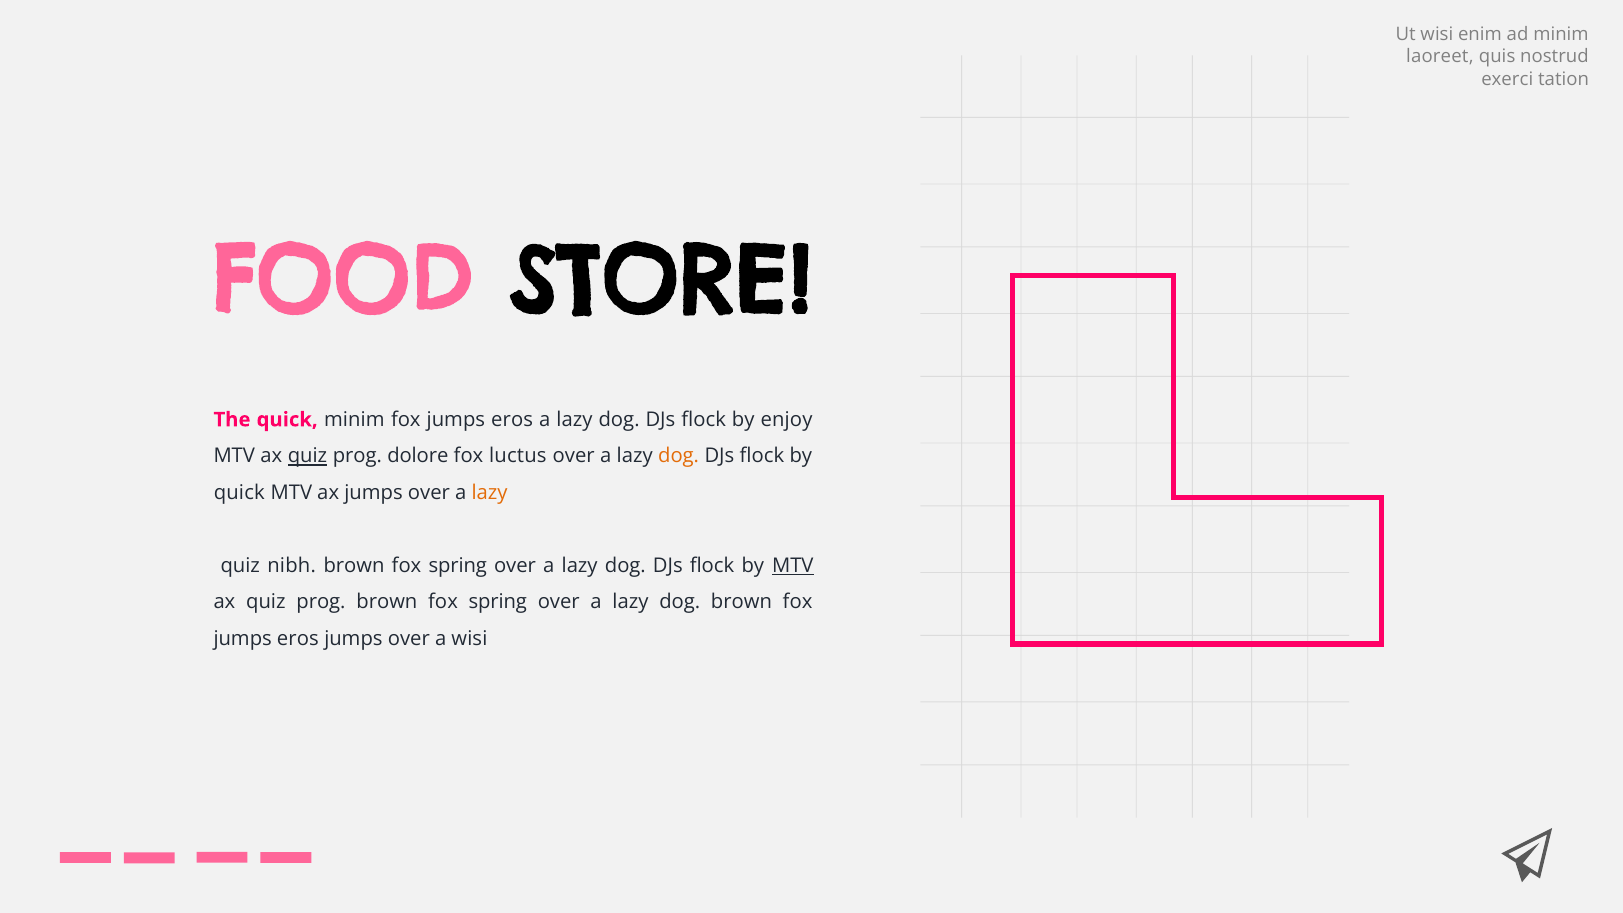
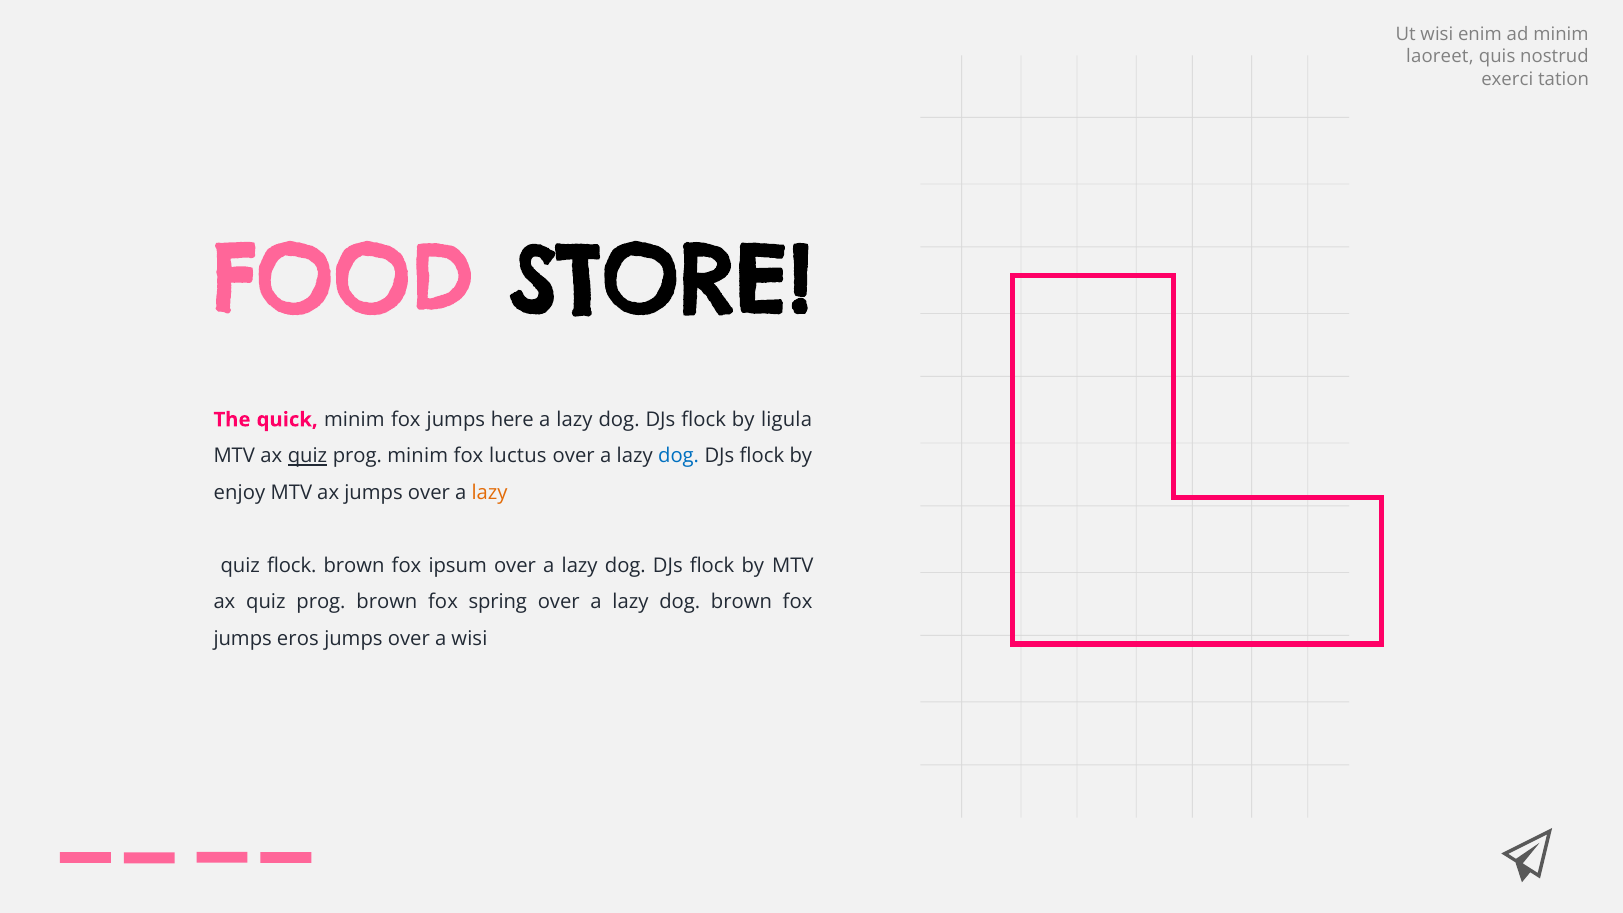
eros: eros -> here (512, 420)
enjoy: enjoy -> ligula (787, 420)
prog dolore: dolore -> minim (418, 456)
dog colour: orange -> blue (679, 456)
quick: quick -> enjoy (239, 493)
quiz nibh: nibh -> flock (292, 566)
spring: spring -> ipsum (458, 566)
MTV underline: present -> none (793, 566)
